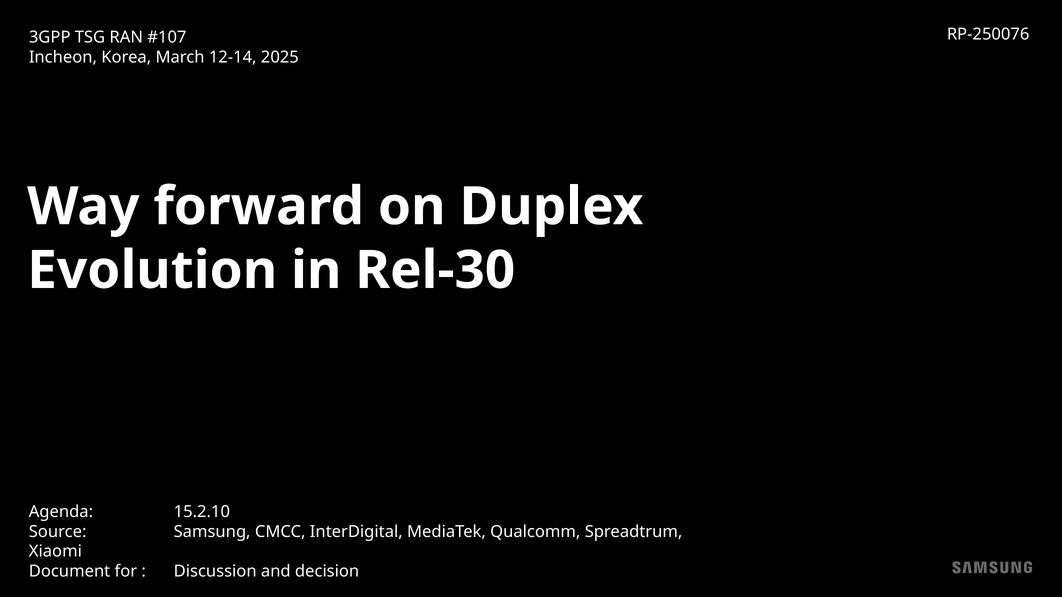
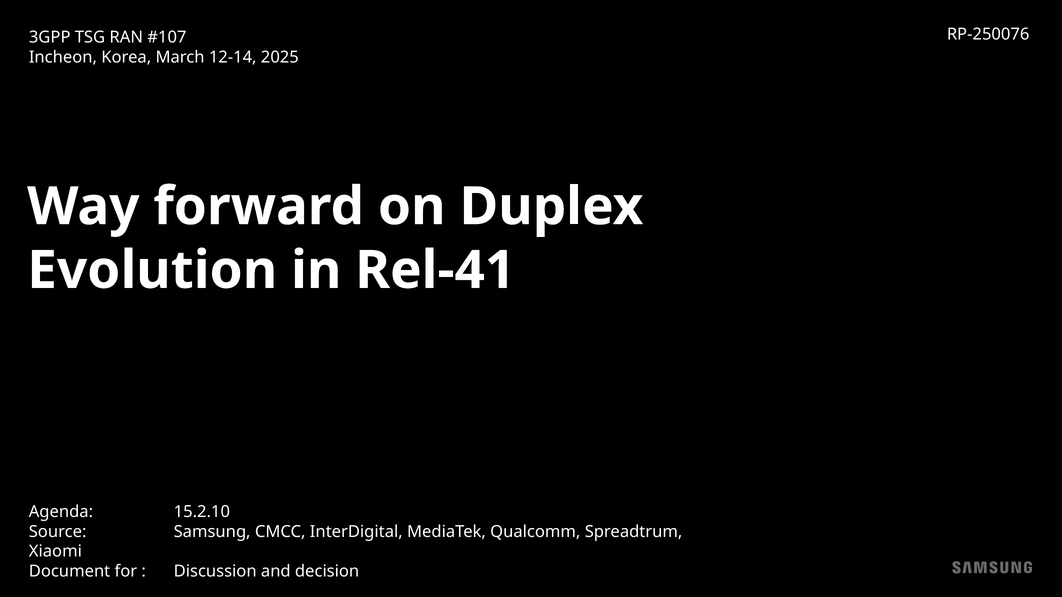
Rel-30: Rel-30 -> Rel-41 (435, 271)
